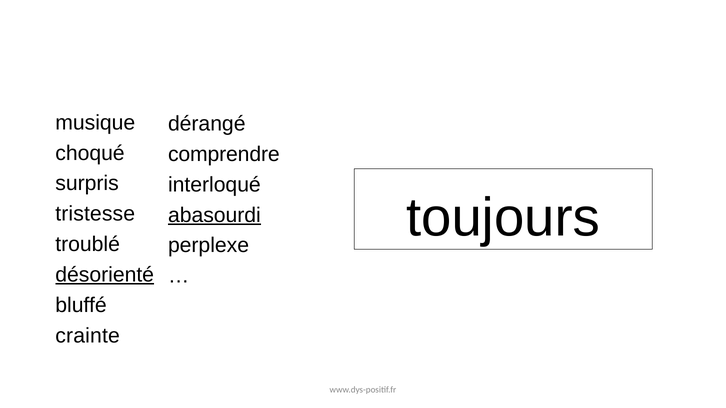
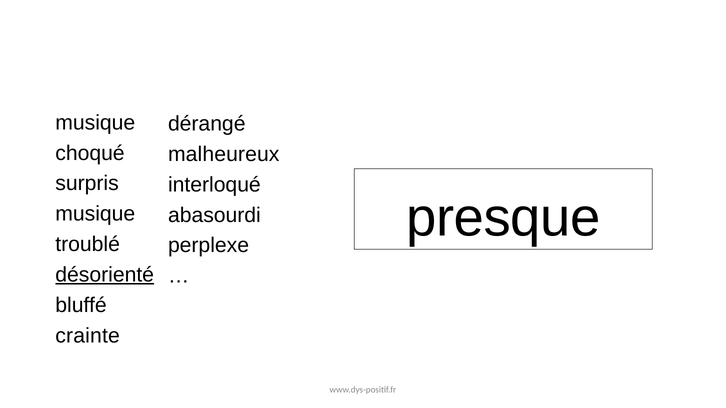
comprendre: comprendre -> malheureux (224, 154)
toujours: toujours -> presque (503, 218)
tristesse: tristesse -> musique (95, 214)
abasourdi underline: present -> none (214, 215)
